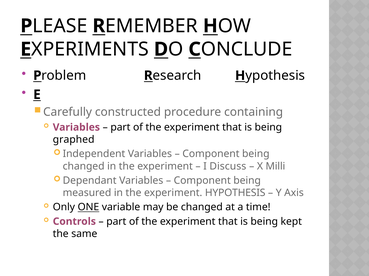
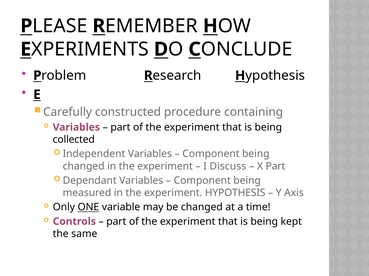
graphed: graphed -> collected (74, 140)
X Milli: Milli -> Part (275, 167)
